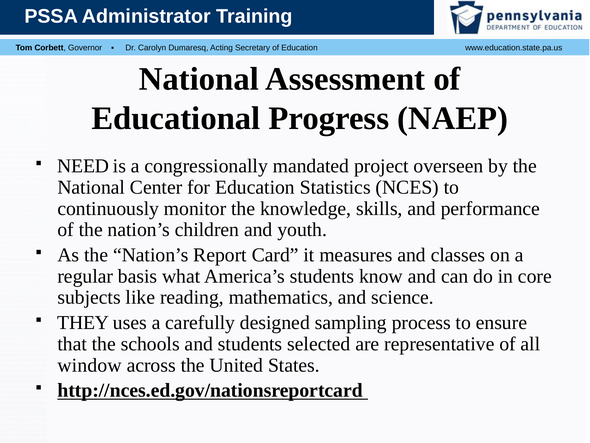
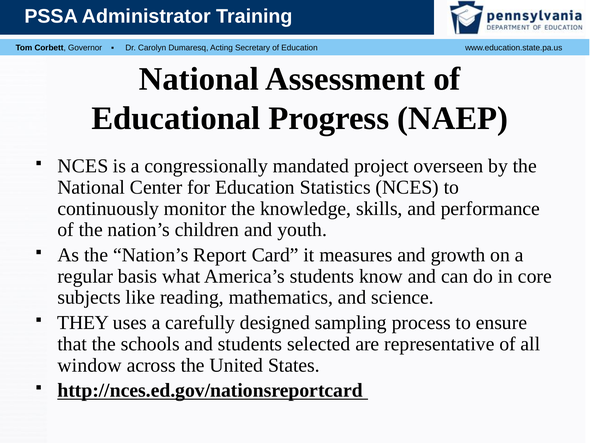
NEED: NEED -> NCES (83, 166)
classes: classes -> growth (458, 255)
